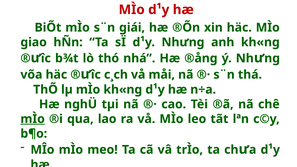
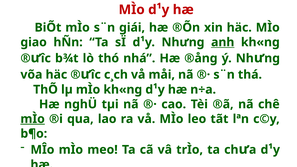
anh underline: none -> present (223, 42)
